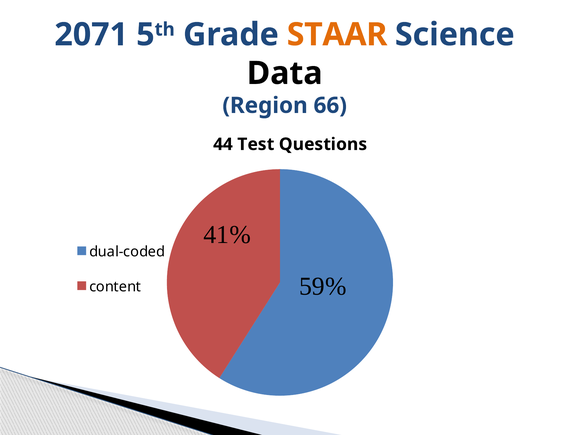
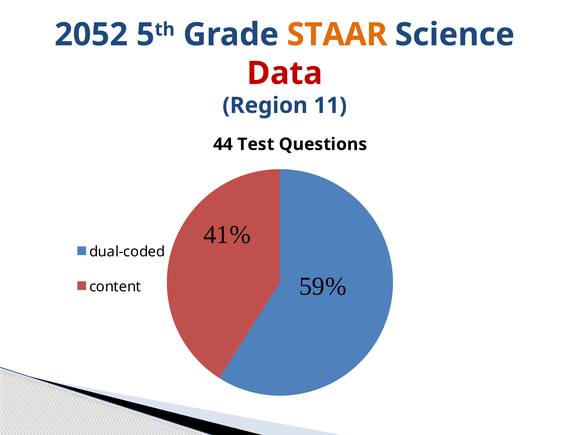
2071: 2071 -> 2052 (91, 35)
Data colour: black -> red (285, 73)
66: 66 -> 11 (330, 105)
